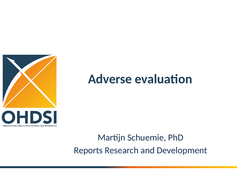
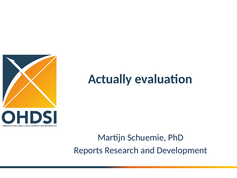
Adverse: Adverse -> Actually (110, 79)
